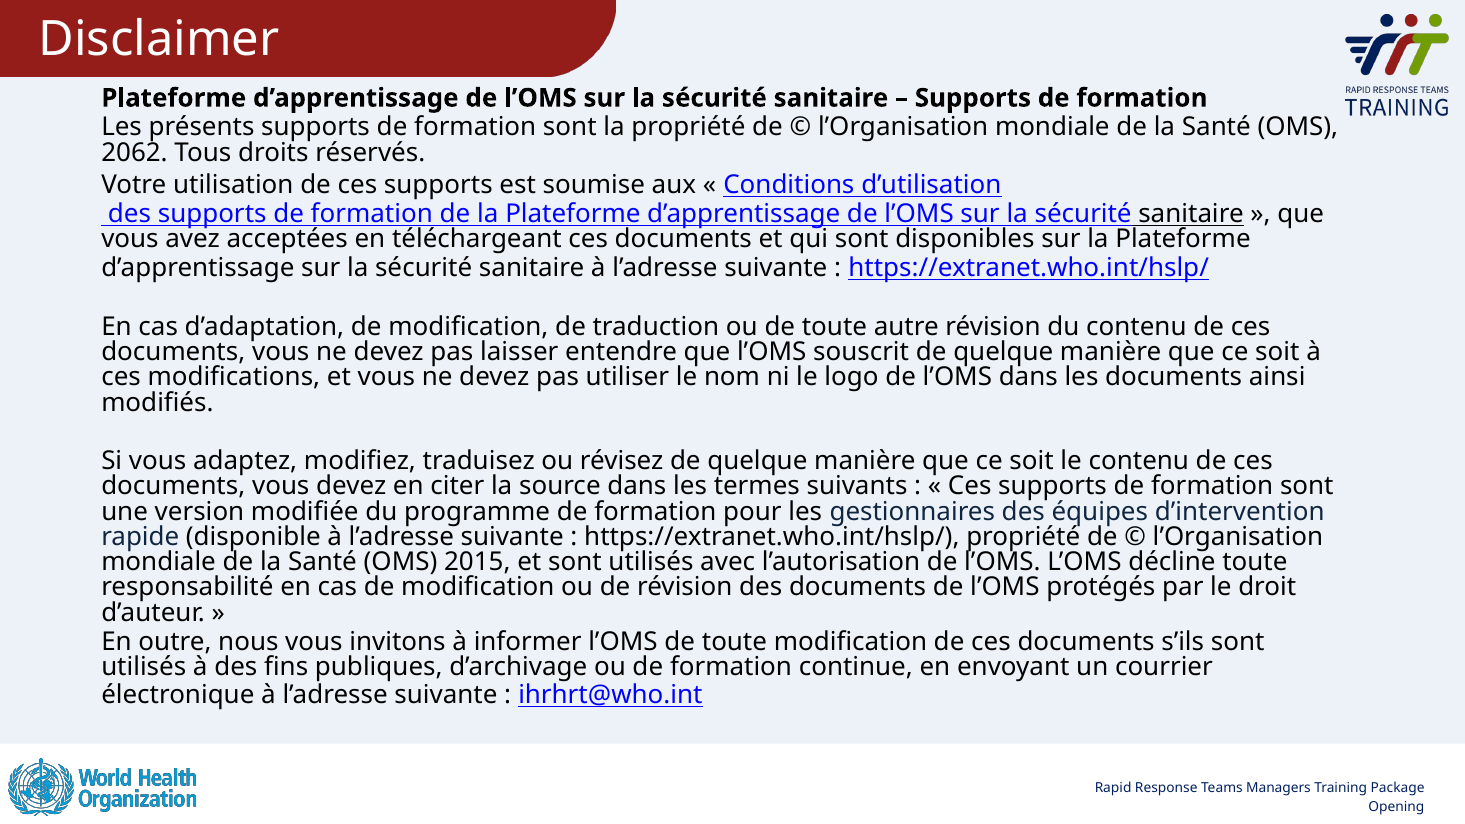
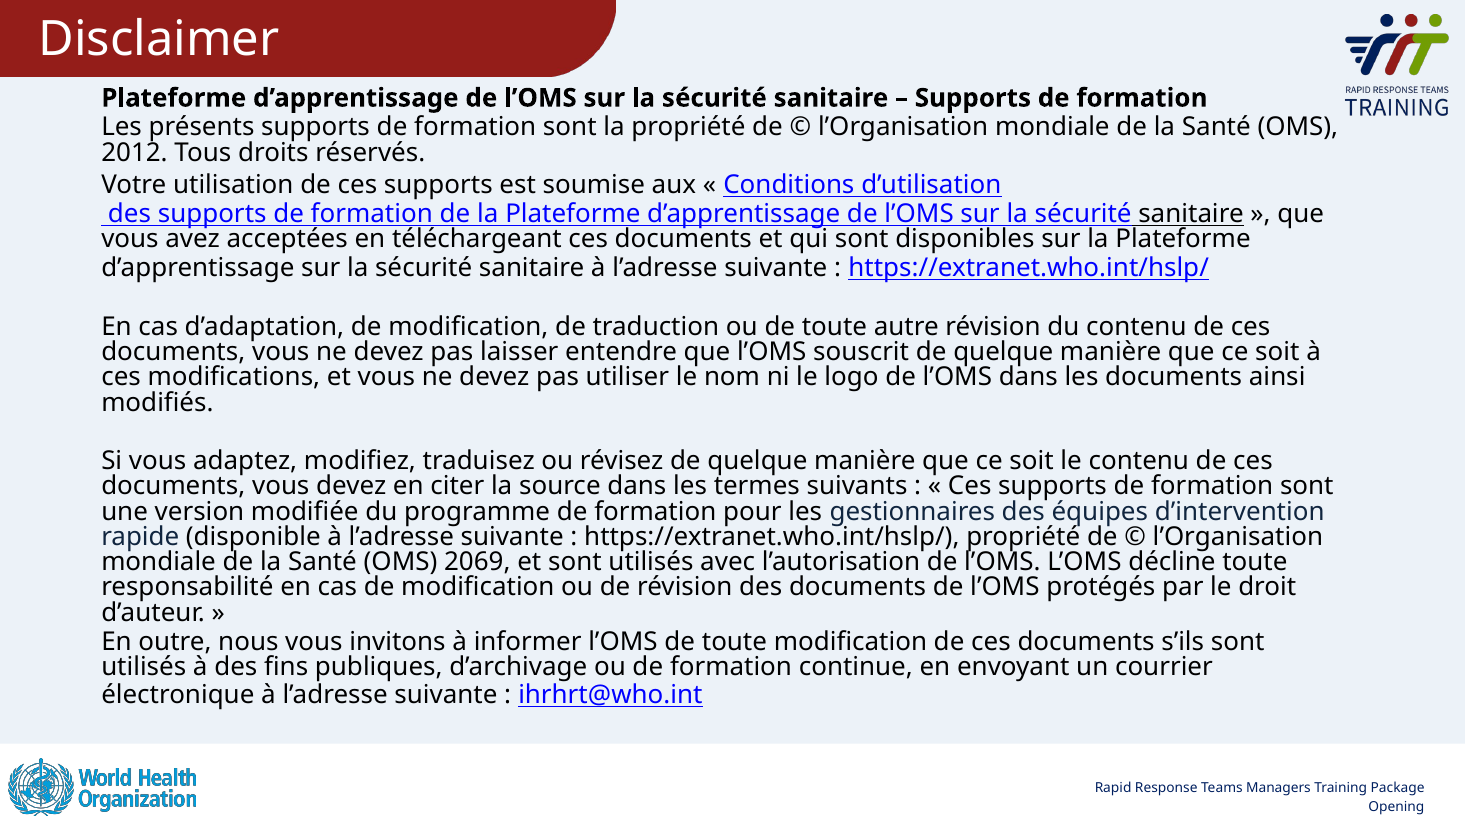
2062: 2062 -> 2012 (134, 153)
2015: 2015 -> 2069 (477, 562)
